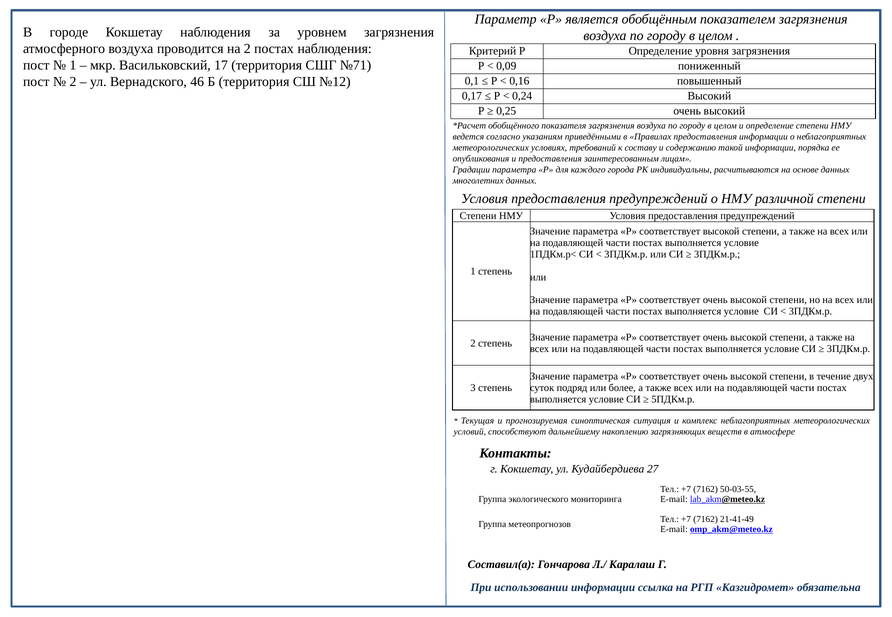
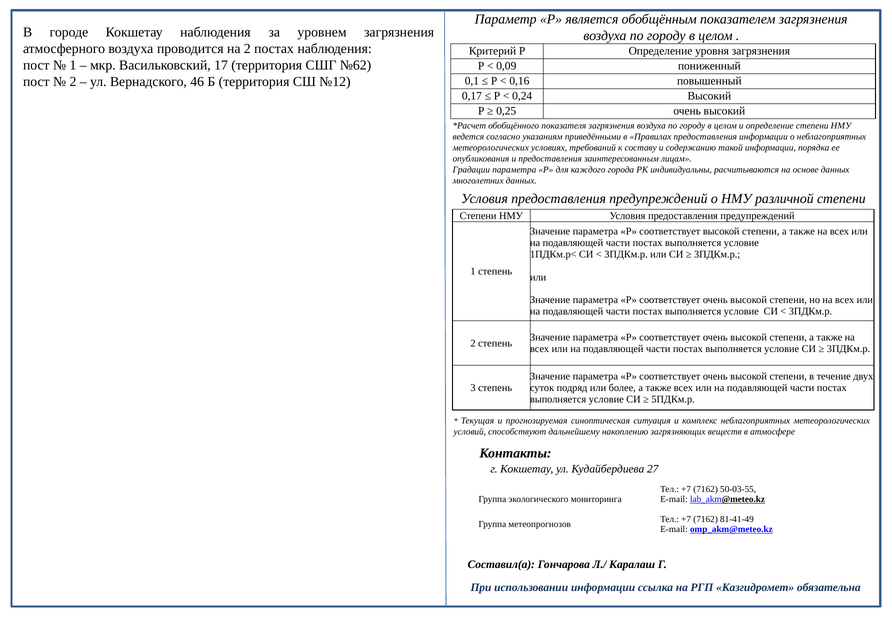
№71: №71 -> №62 (356, 65)
21-41-49: 21-41-49 -> 81-41-49 (737, 520)
